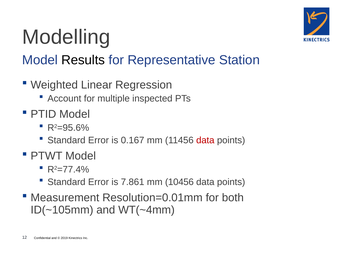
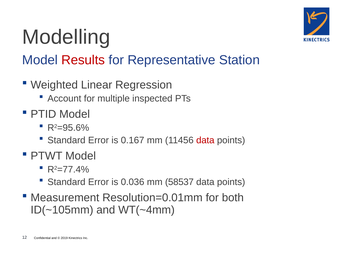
Results colour: black -> red (83, 60)
7.861: 7.861 -> 0.036 (133, 182)
10456: 10456 -> 58537 (179, 182)
